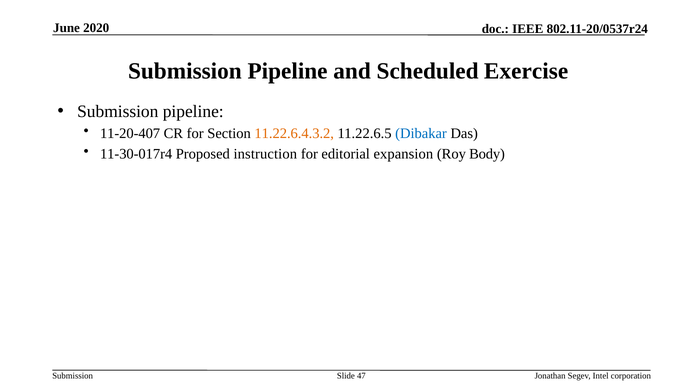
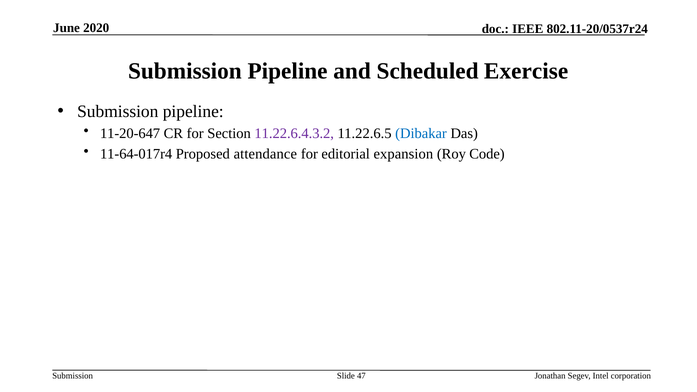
11-20-407: 11-20-407 -> 11-20-647 (130, 133)
11.22.6.4.3.2 colour: orange -> purple (294, 133)
11-30-017r4: 11-30-017r4 -> 11-64-017r4 (136, 154)
instruction: instruction -> attendance (265, 154)
Body: Body -> Code (487, 154)
